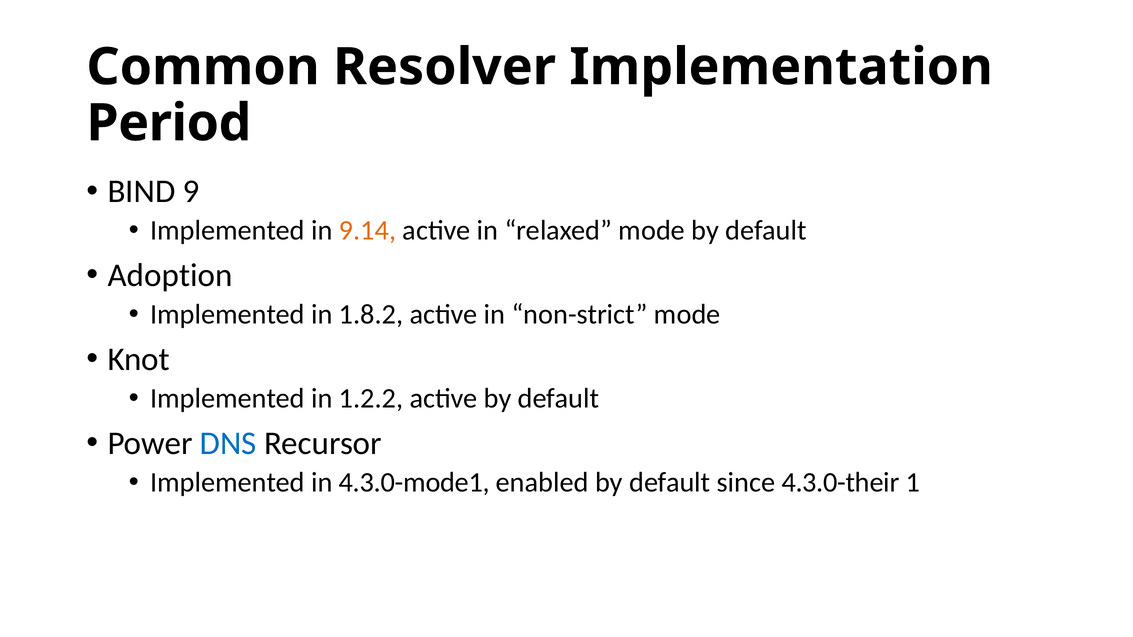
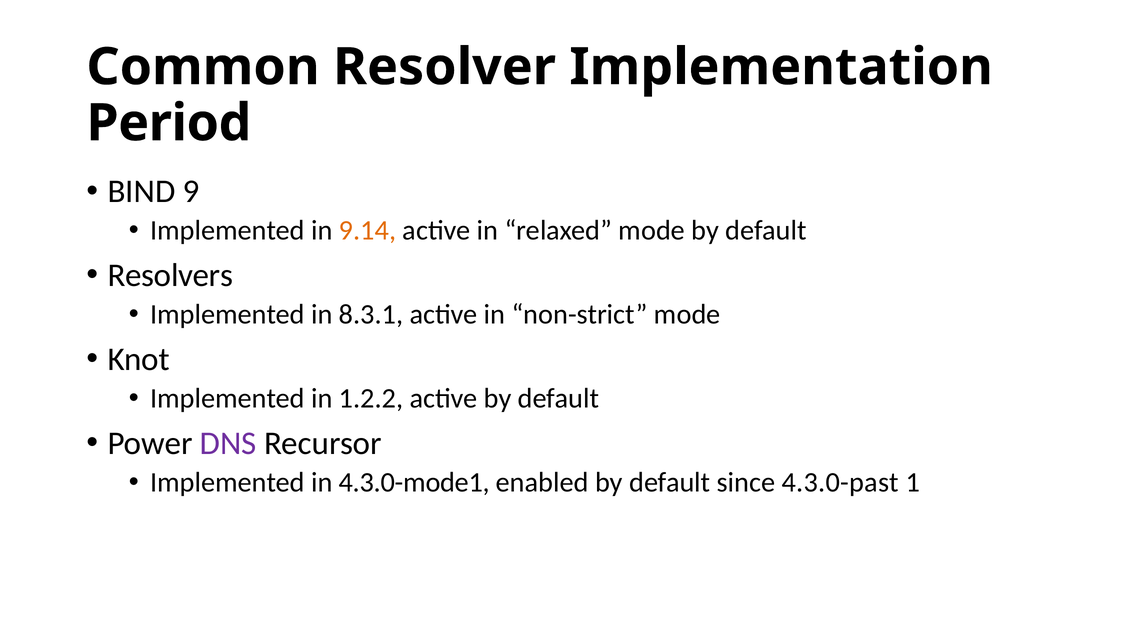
Adoption: Adoption -> Resolvers (170, 276)
1.8.2: 1.8.2 -> 8.3.1 (371, 315)
DNS colour: blue -> purple (228, 443)
4.3.0-their: 4.3.0-their -> 4.3.0-past (840, 483)
